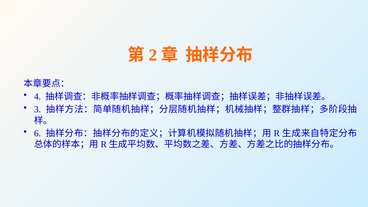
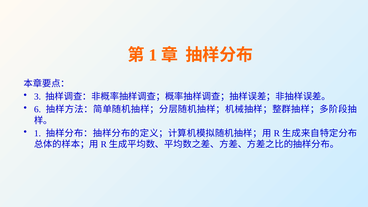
2: 2 -> 1 (153, 55)
4: 4 -> 3 (37, 97)
3: 3 -> 6 (37, 109)
6: 6 -> 1 (37, 133)
